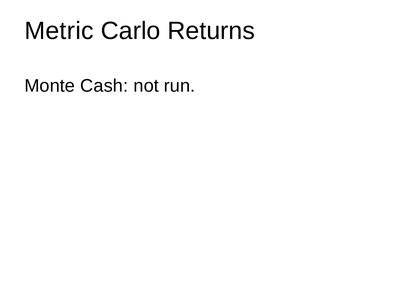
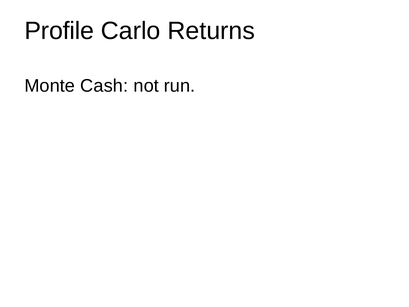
Metric: Metric -> Profile (59, 31)
